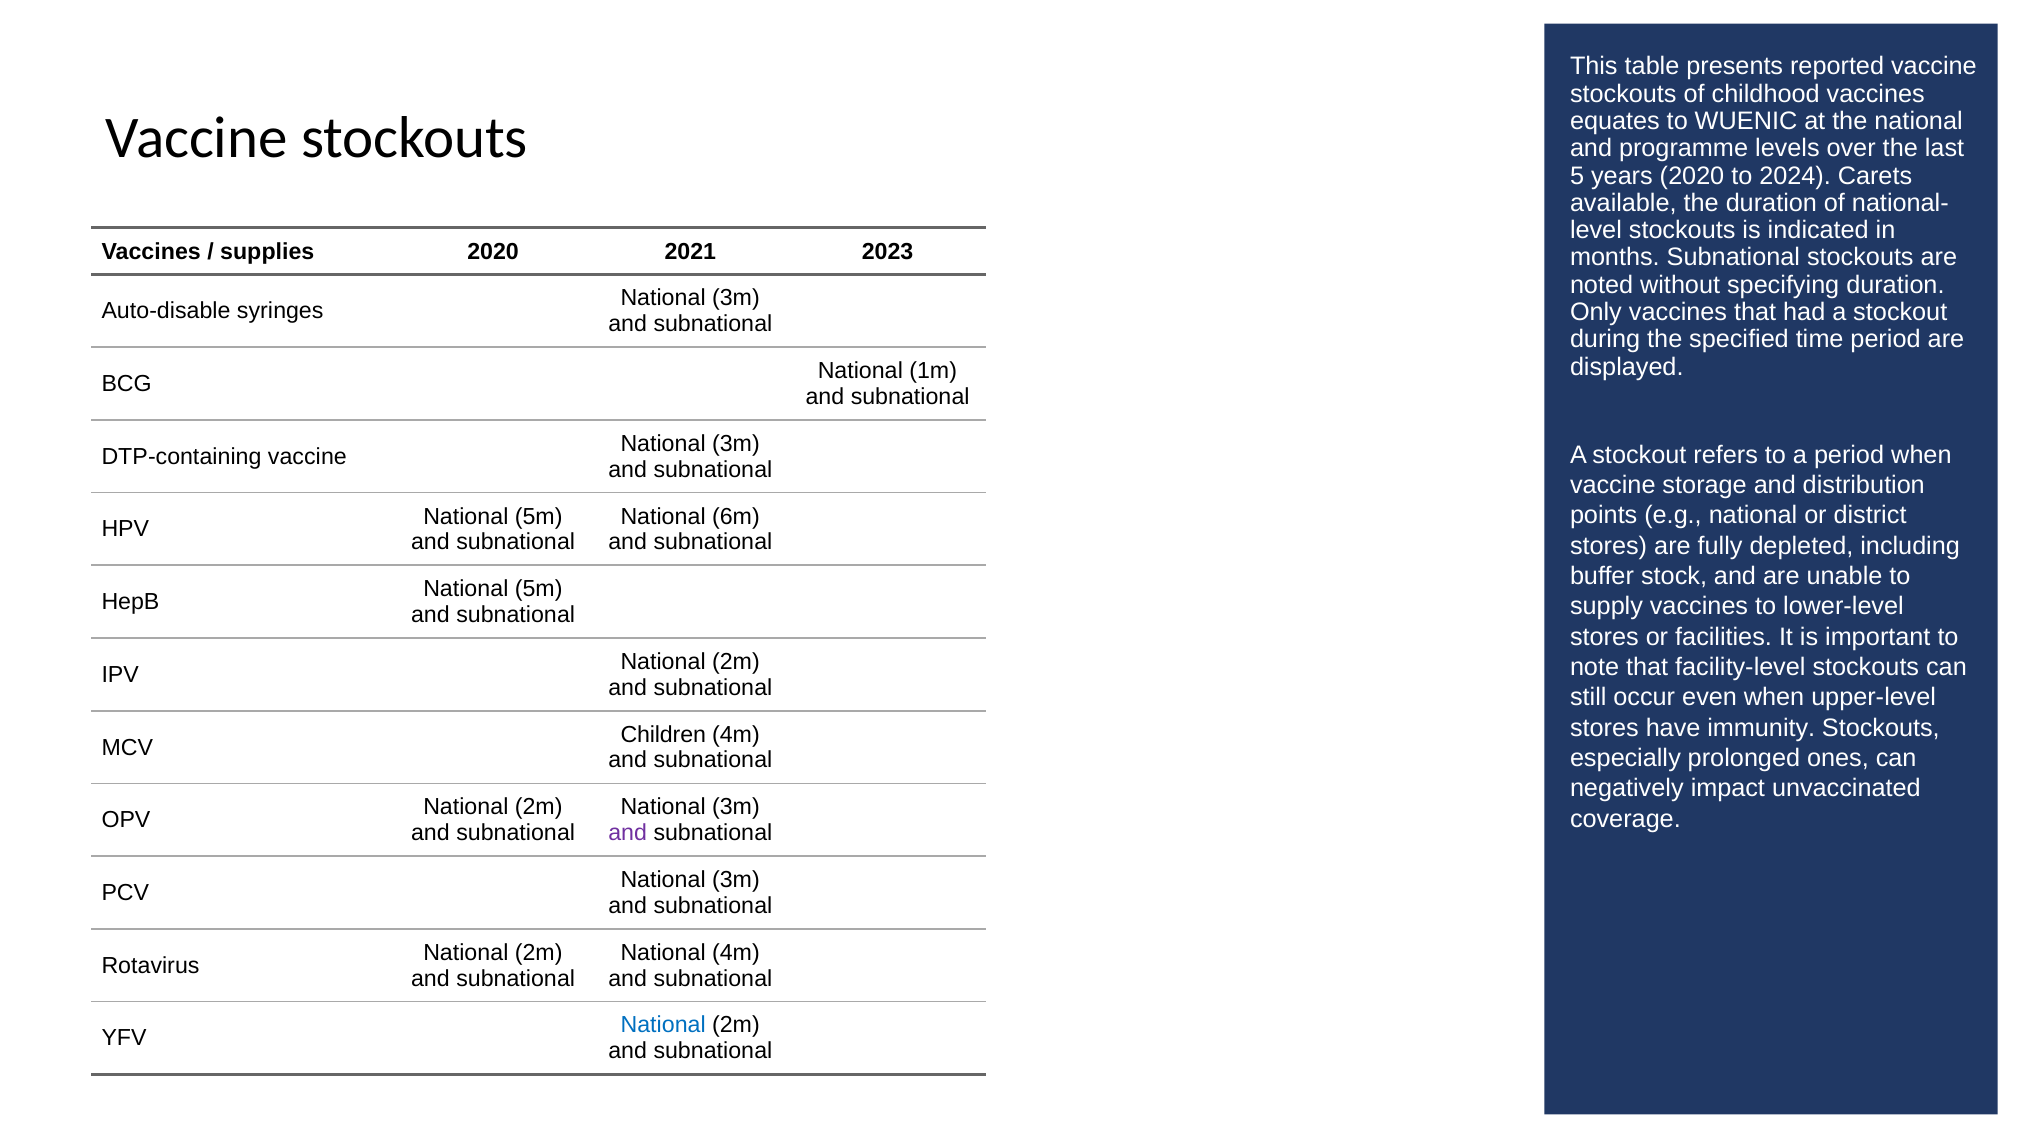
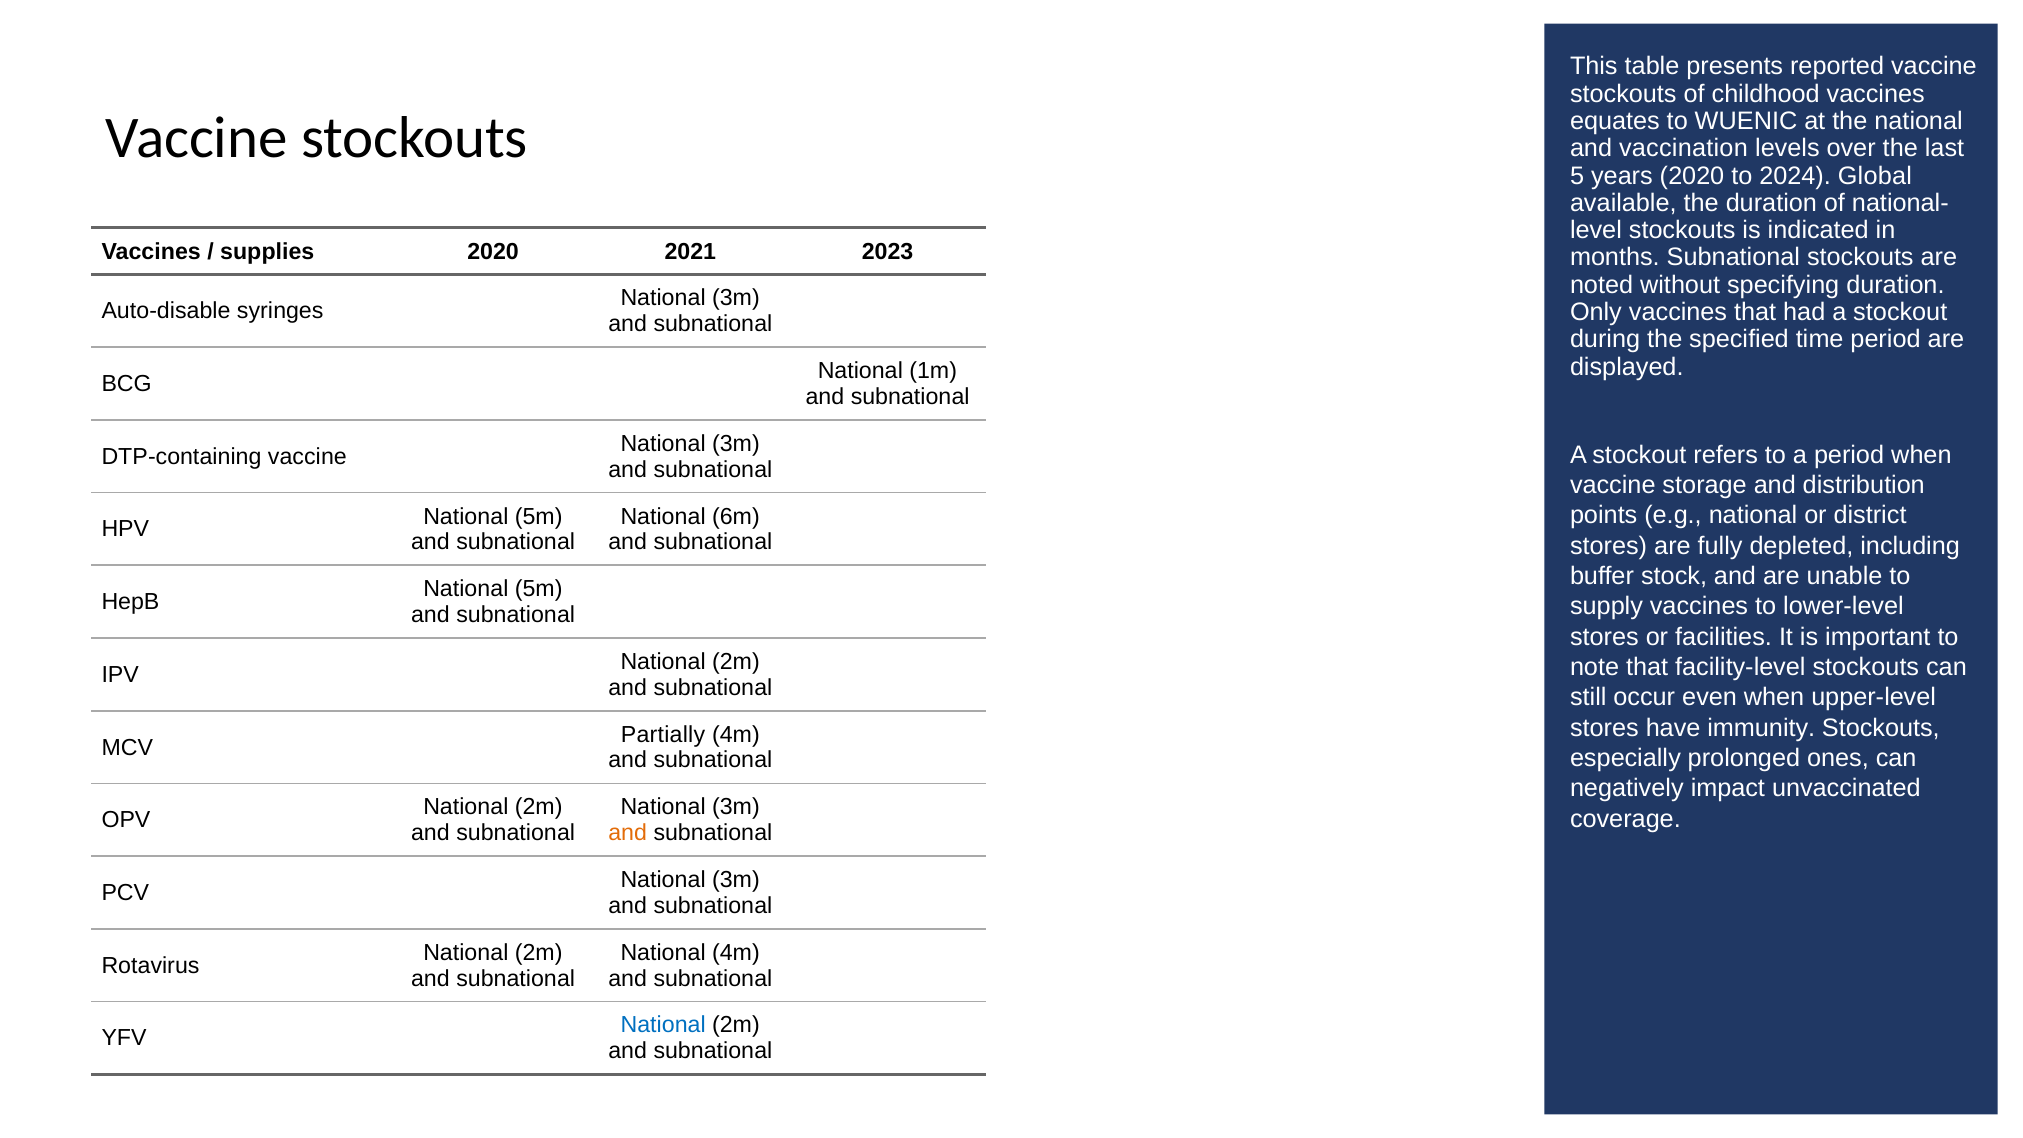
programme: programme -> vaccination (1683, 148)
Carets: Carets -> Global (1875, 176)
Children: Children -> Partially (663, 734)
and colour: purple -> orange (628, 833)
